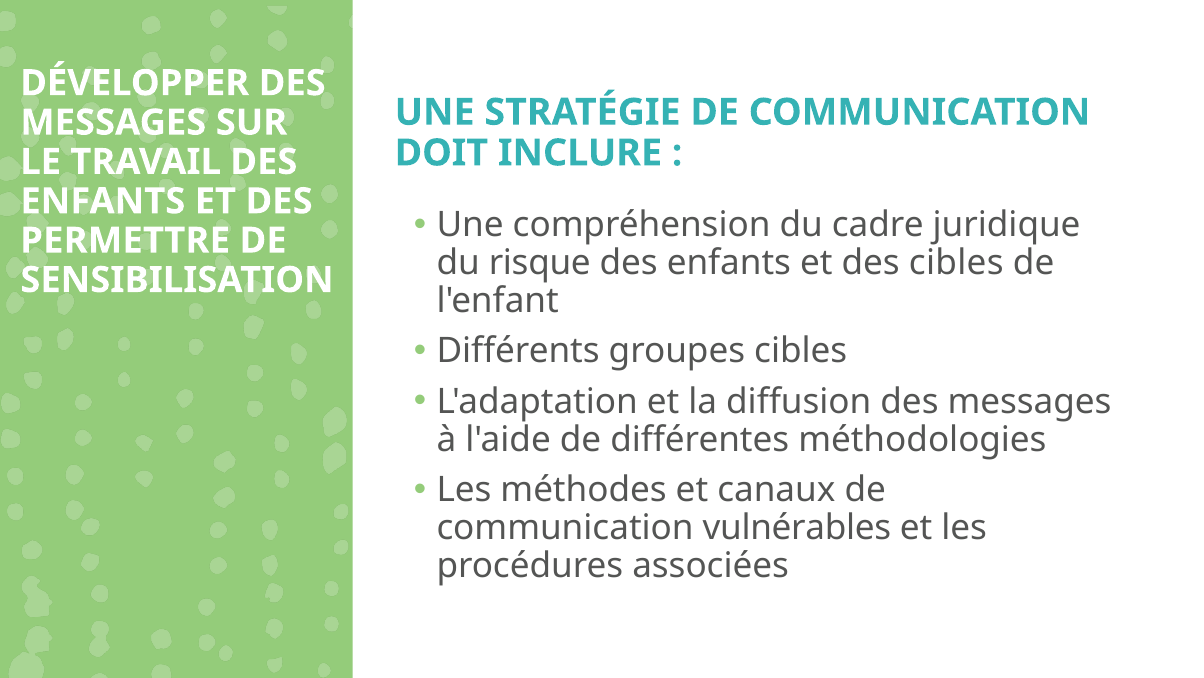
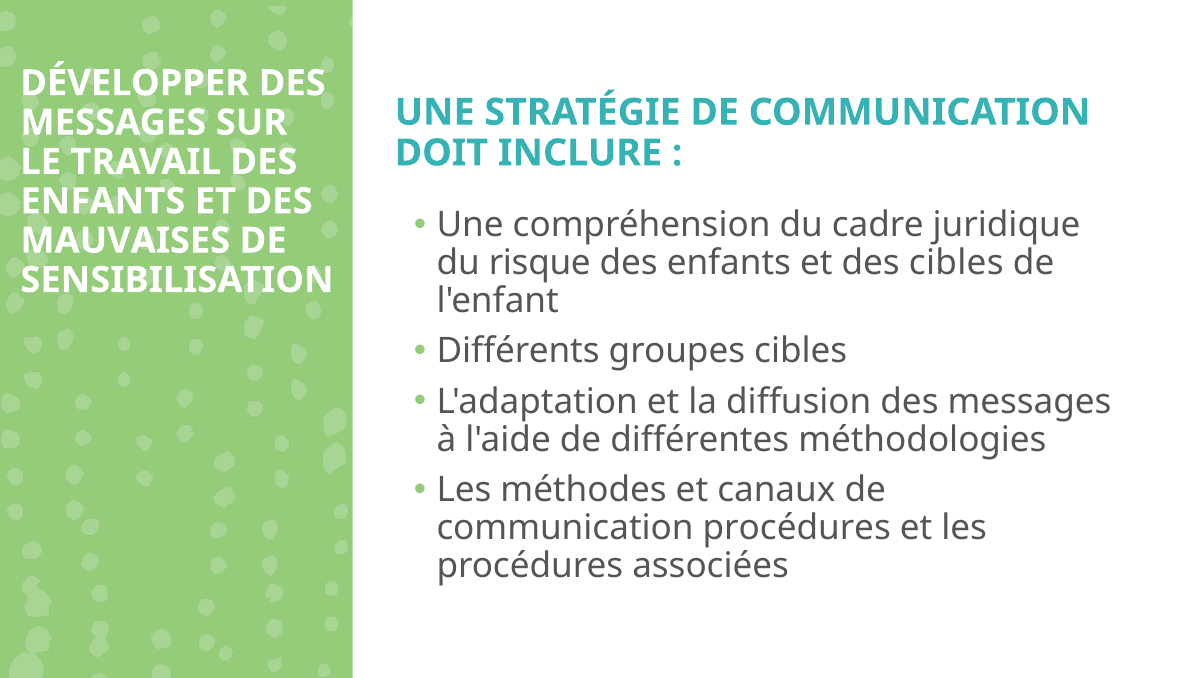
PERMETTRE: PERMETTRE -> MAUVAISES (125, 240)
communication vulnérables: vulnérables -> procédures (797, 527)
